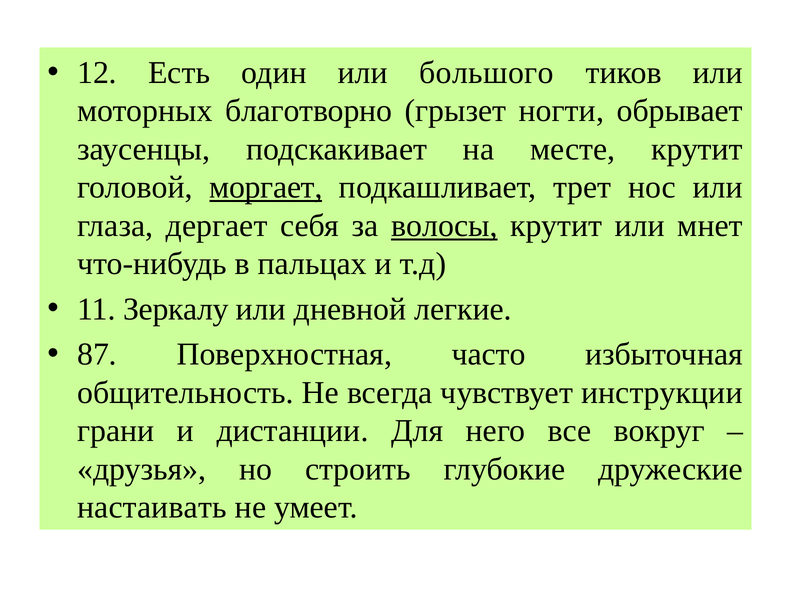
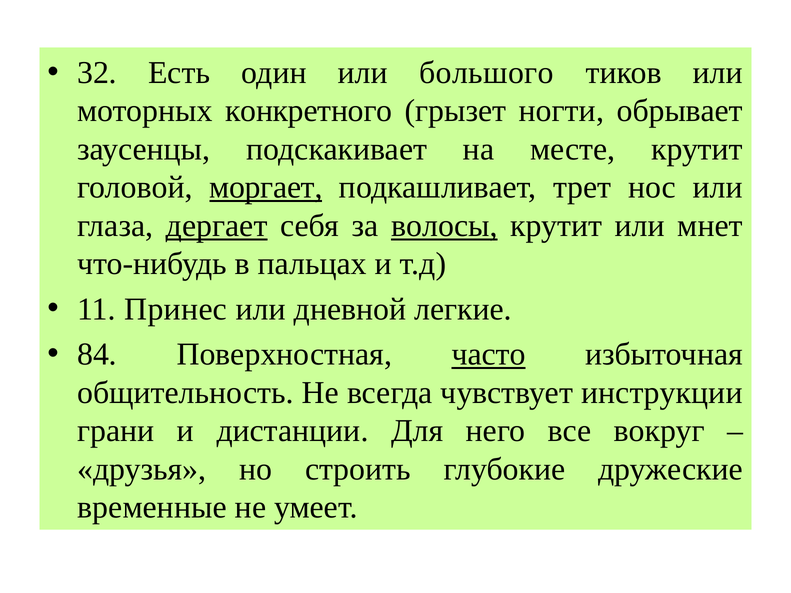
12: 12 -> 32 (97, 73)
благотворно: благотворно -> конкретного (309, 111)
дергает underline: none -> present (217, 226)
Зеркалу: Зеркалу -> Принес (176, 309)
87: 87 -> 84 (97, 355)
часто underline: none -> present (489, 355)
настаивать: настаивать -> временные (152, 507)
